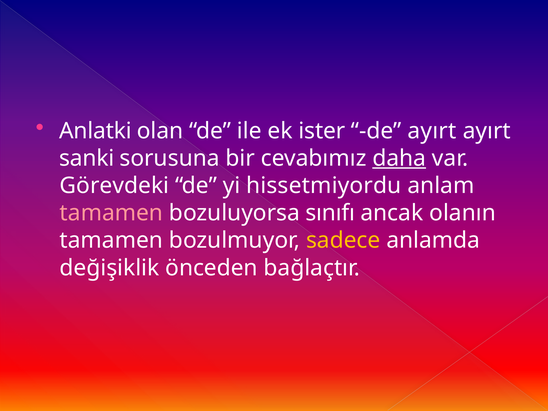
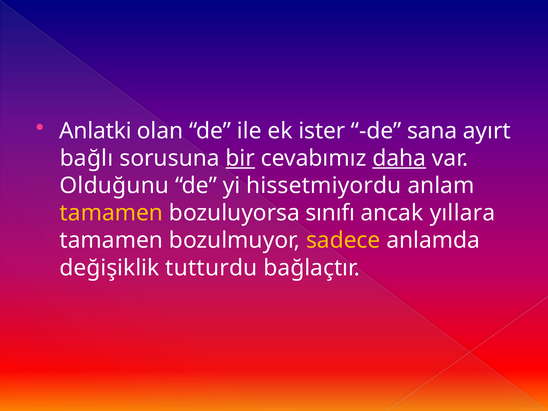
de ayırt: ayırt -> sana (432, 131)
sanki: sanki -> bağlı (87, 158)
bir underline: none -> present (240, 158)
Görevdeki: Görevdeki -> Olduğunu (114, 186)
tamamen colour: pink -> yellow (111, 213)
olanın: olanın -> yıllara (463, 213)
önceden: önceden -> tutturdu (211, 268)
